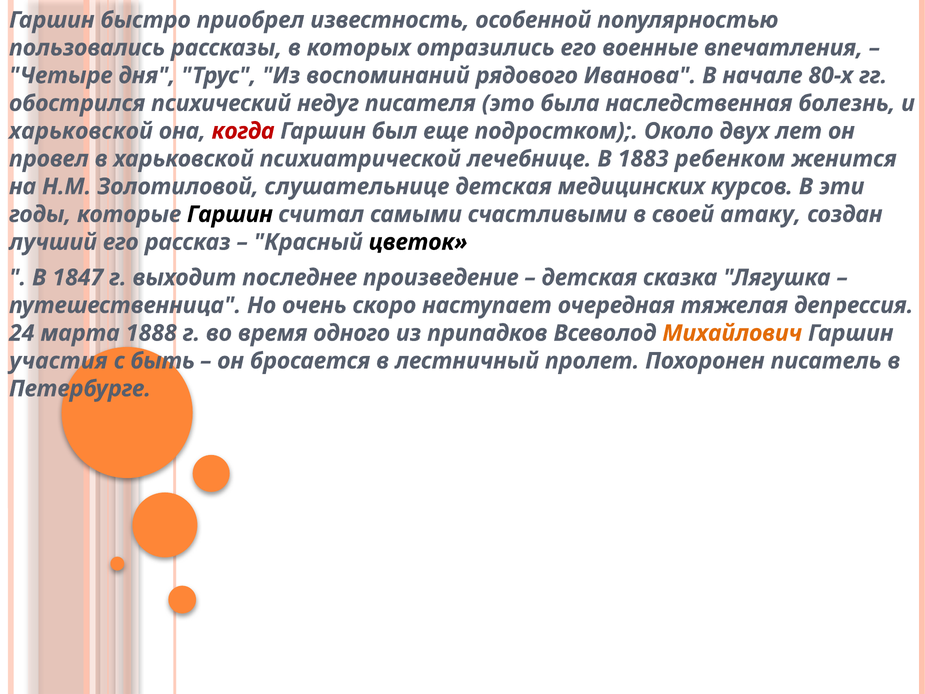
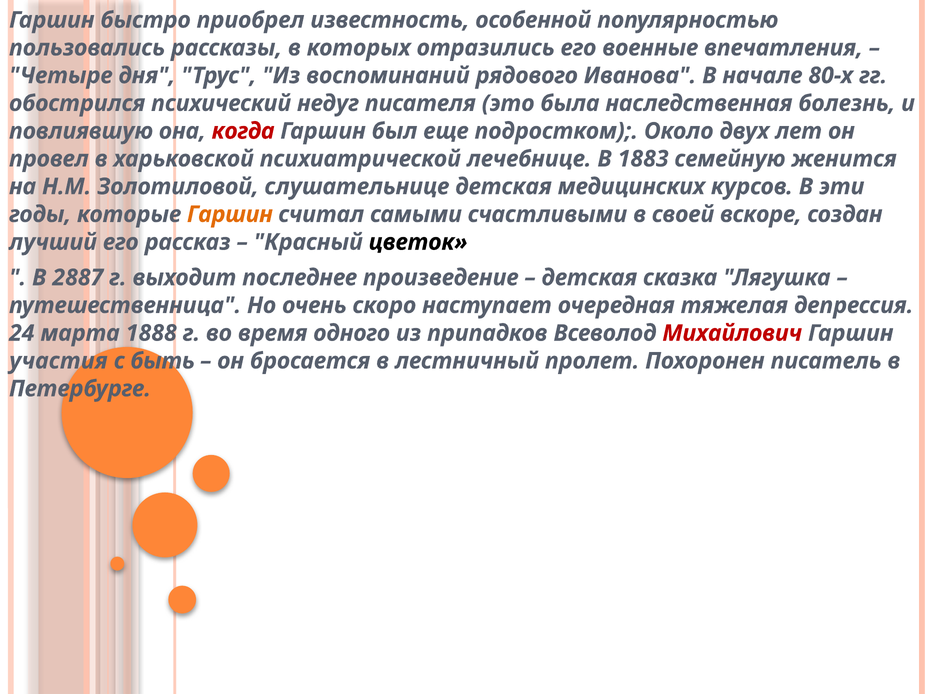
харьковской: харьковской -> повлиявшую (81, 131)
ребенком: ребенком -> семейную (730, 159)
Гаршин colour: black -> orange (230, 214)
атаку: атаку -> вскоре (761, 214)
1847: 1847 -> 2887 (78, 278)
Михайлович colour: orange -> red (732, 333)
